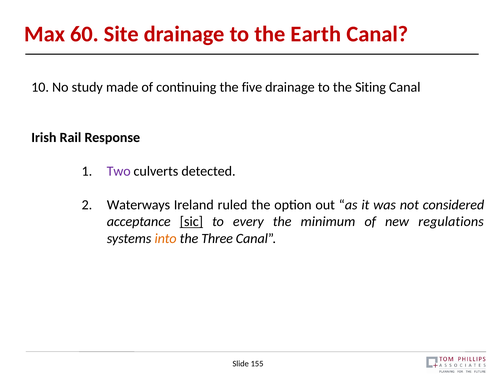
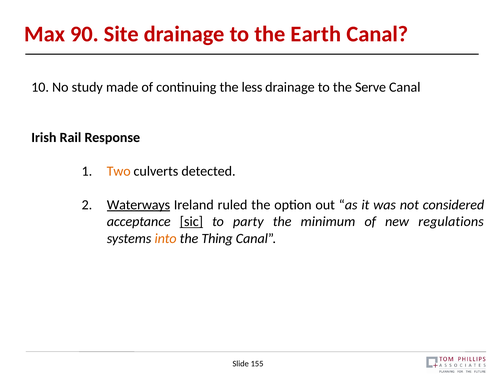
60: 60 -> 90 (84, 34)
five: five -> less (252, 87)
Siting: Siting -> Serve (371, 87)
Two colour: purple -> orange (119, 171)
Waterways underline: none -> present (138, 205)
every: every -> party (248, 222)
Three: Three -> Thing (217, 238)
